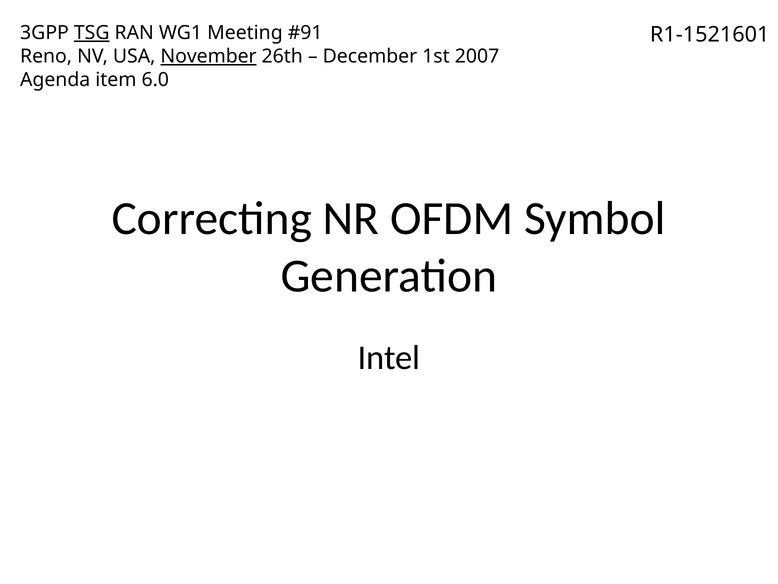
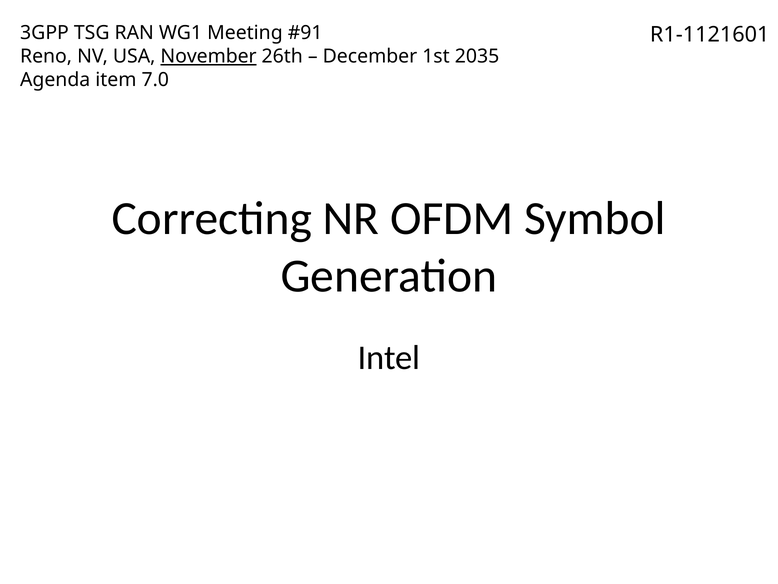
TSG underline: present -> none (92, 33)
R1-1521601: R1-1521601 -> R1-1121601 (710, 34)
2007: 2007 -> 2035 (477, 56)
6.0: 6.0 -> 7.0 (155, 80)
